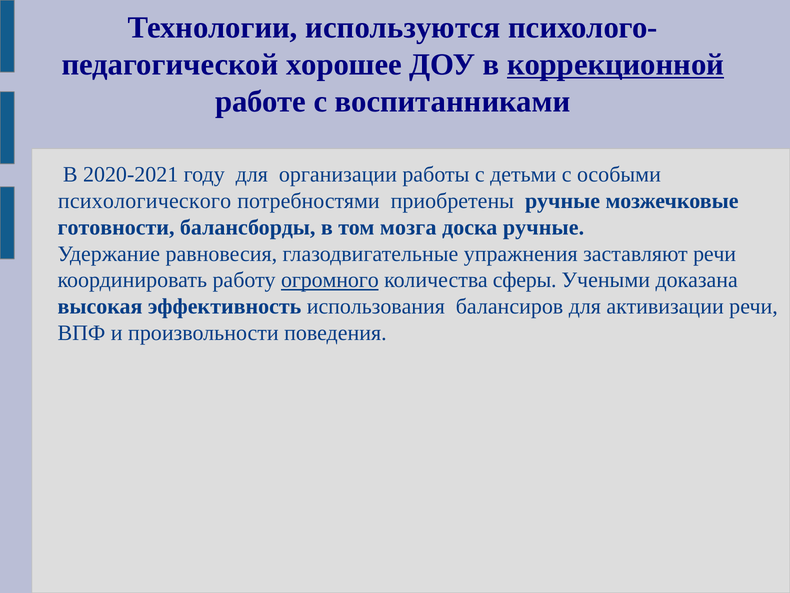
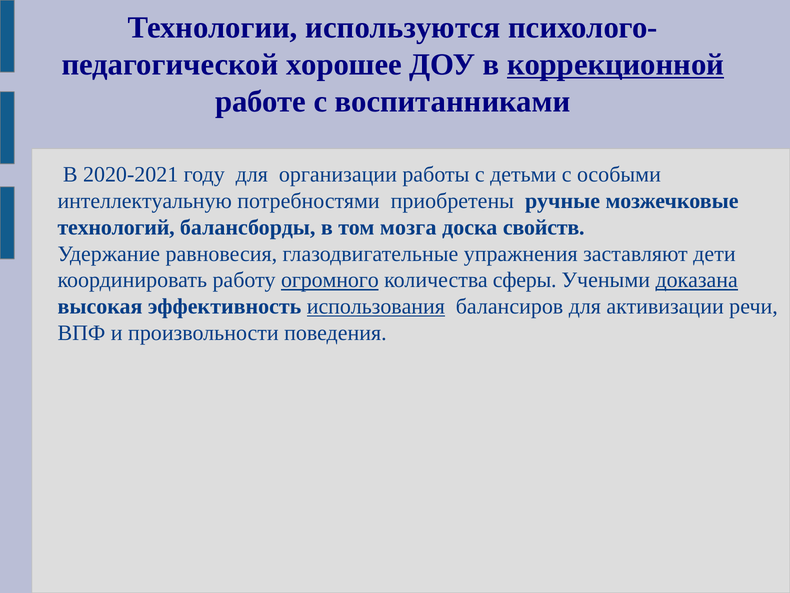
психологического: психологического -> интеллектуальную (145, 201)
готовности: готовности -> технологий (116, 227)
доска ручные: ручные -> свойств (544, 227)
заставляют речи: речи -> дети (714, 254)
доказана underline: none -> present (697, 280)
использования underline: none -> present (376, 306)
